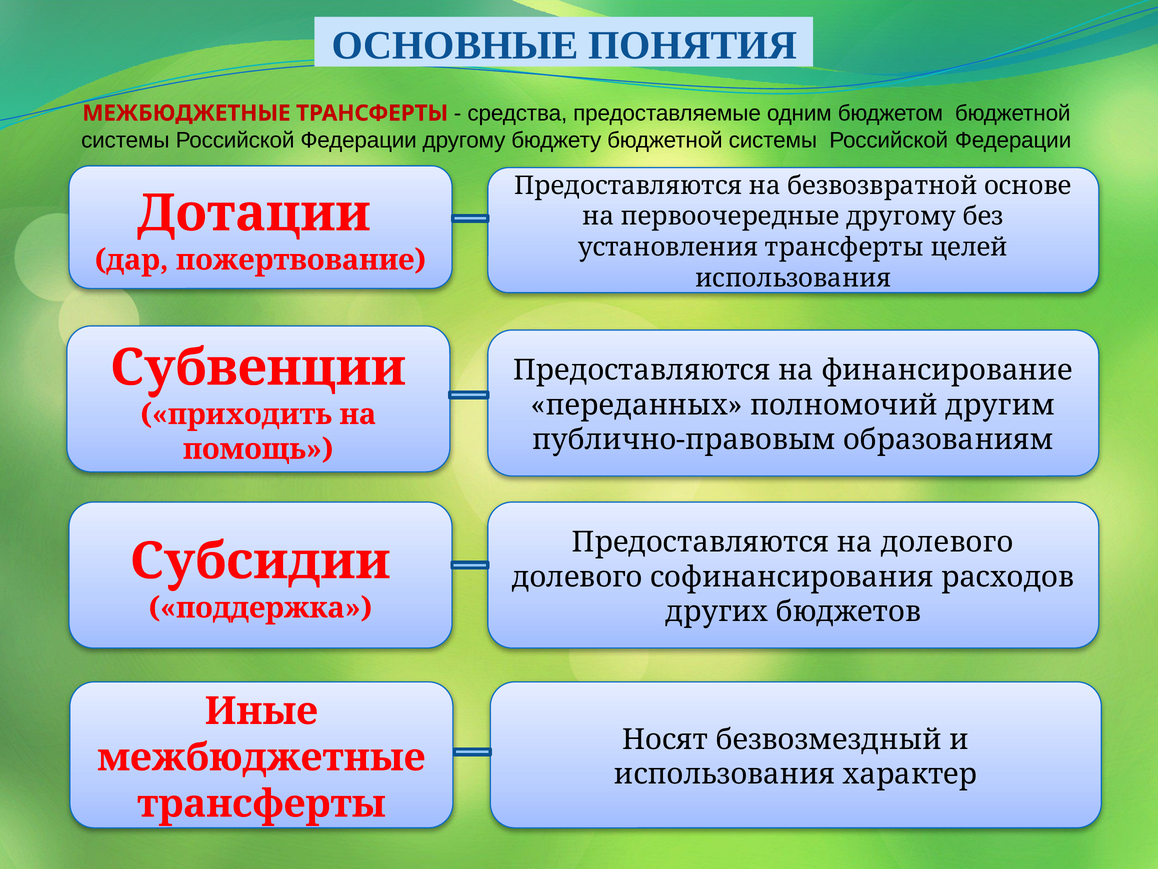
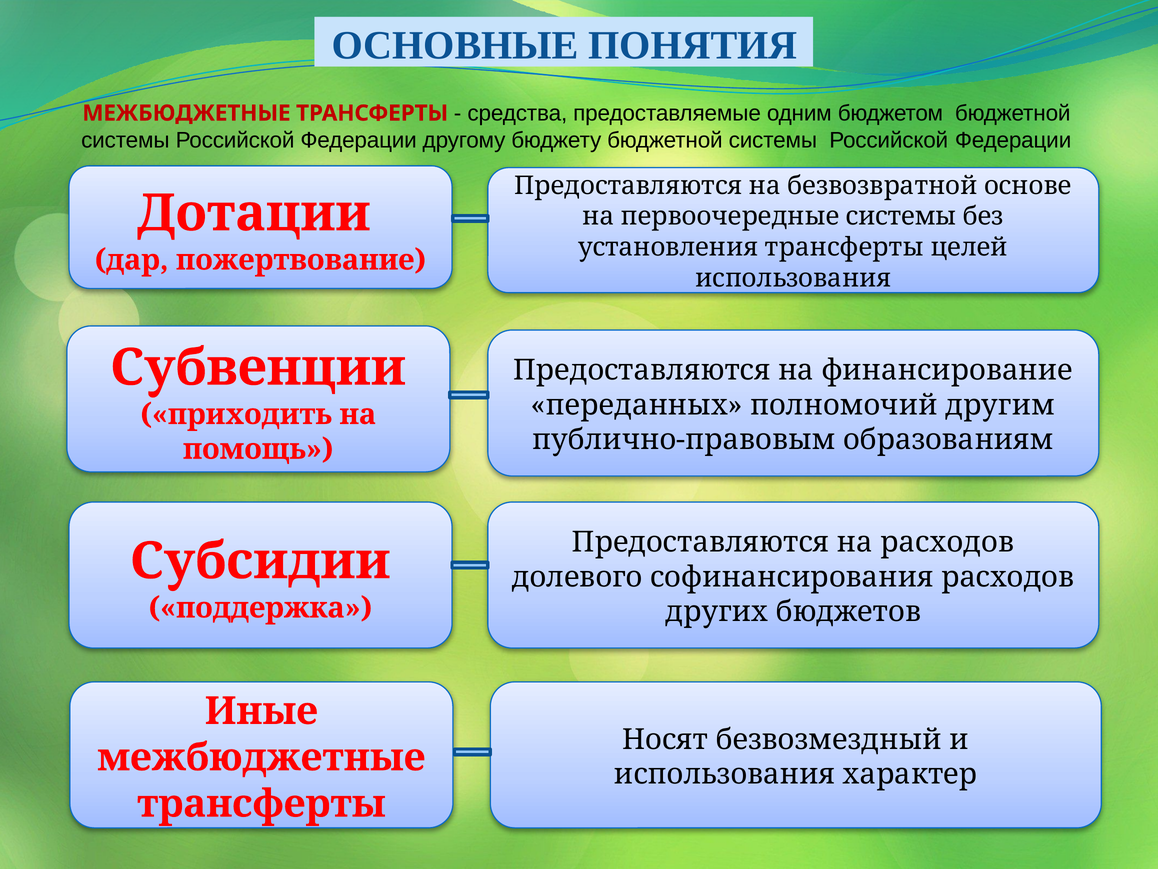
первоочередные другому: другому -> системы (901, 216)
на долевого: долевого -> расходов (947, 542)
